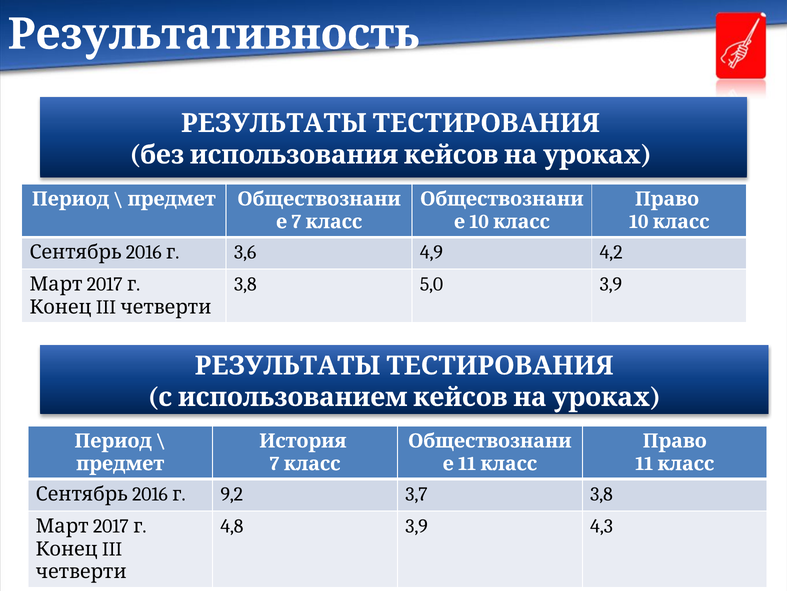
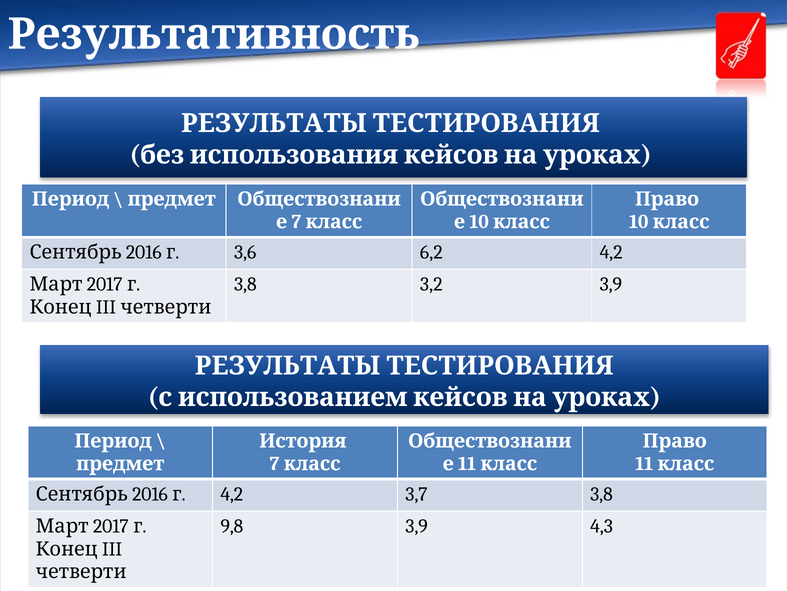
4,9: 4,9 -> 6,2 (431, 252)
5,0: 5,0 -> 3,2 (431, 284)
г 9,2: 9,2 -> 4,2 (232, 494)
4,8: 4,8 -> 9,8 (232, 526)
